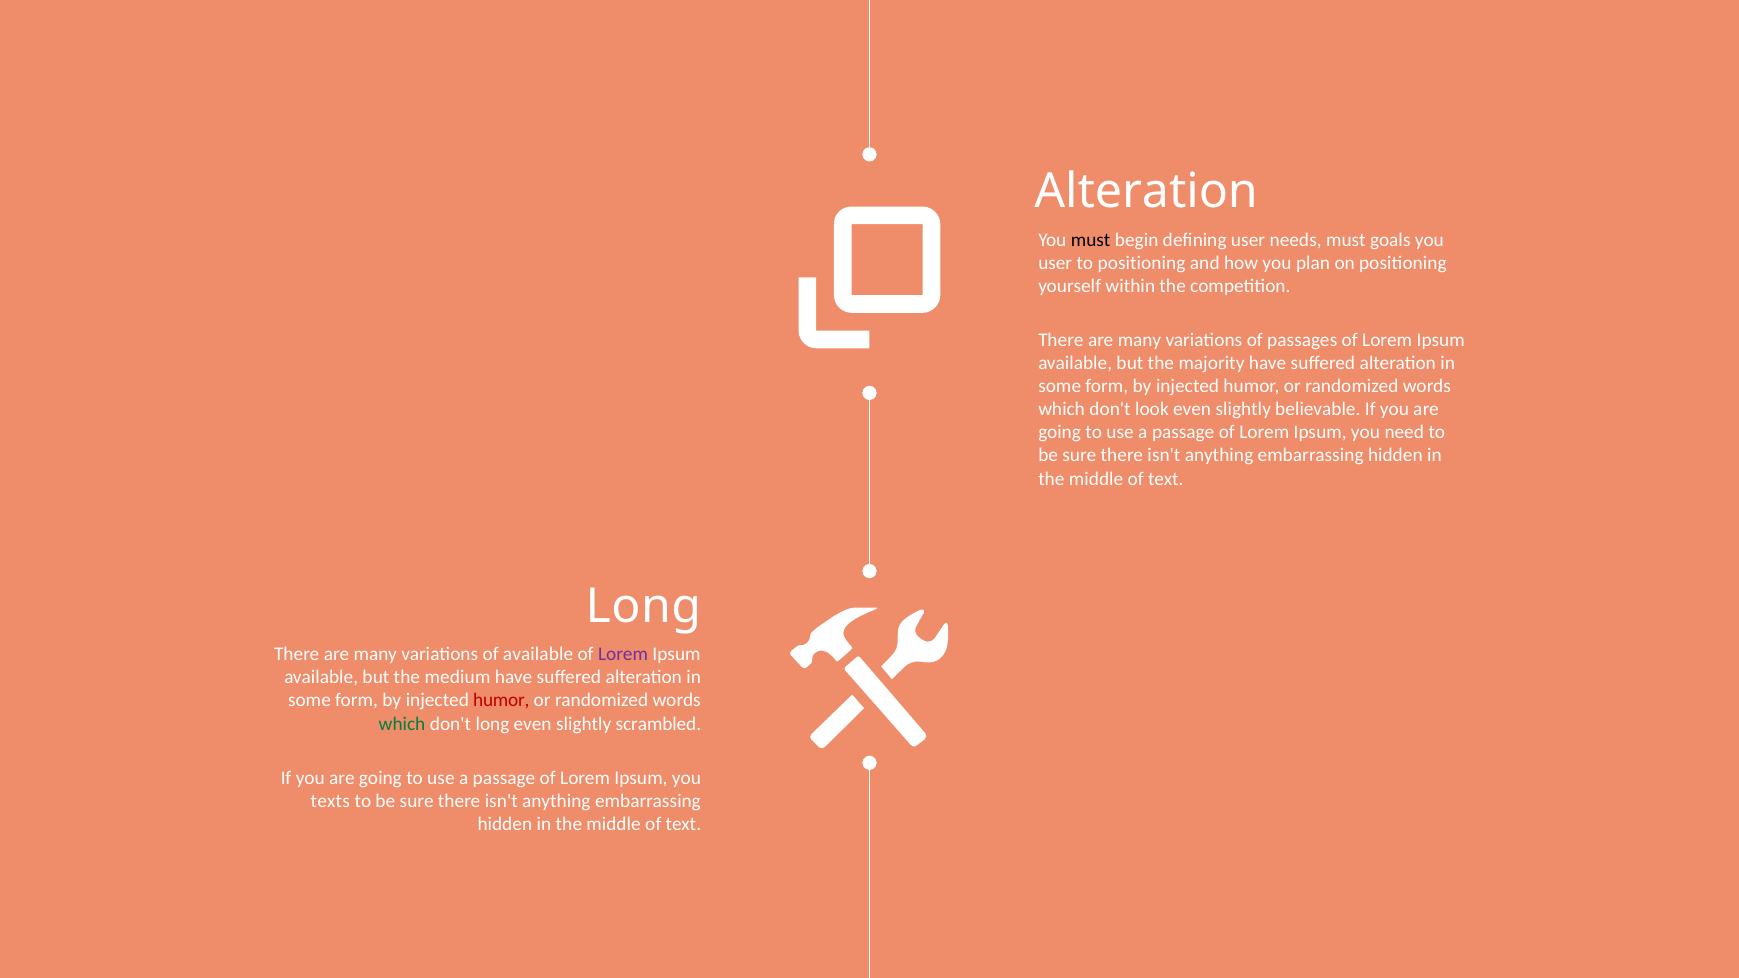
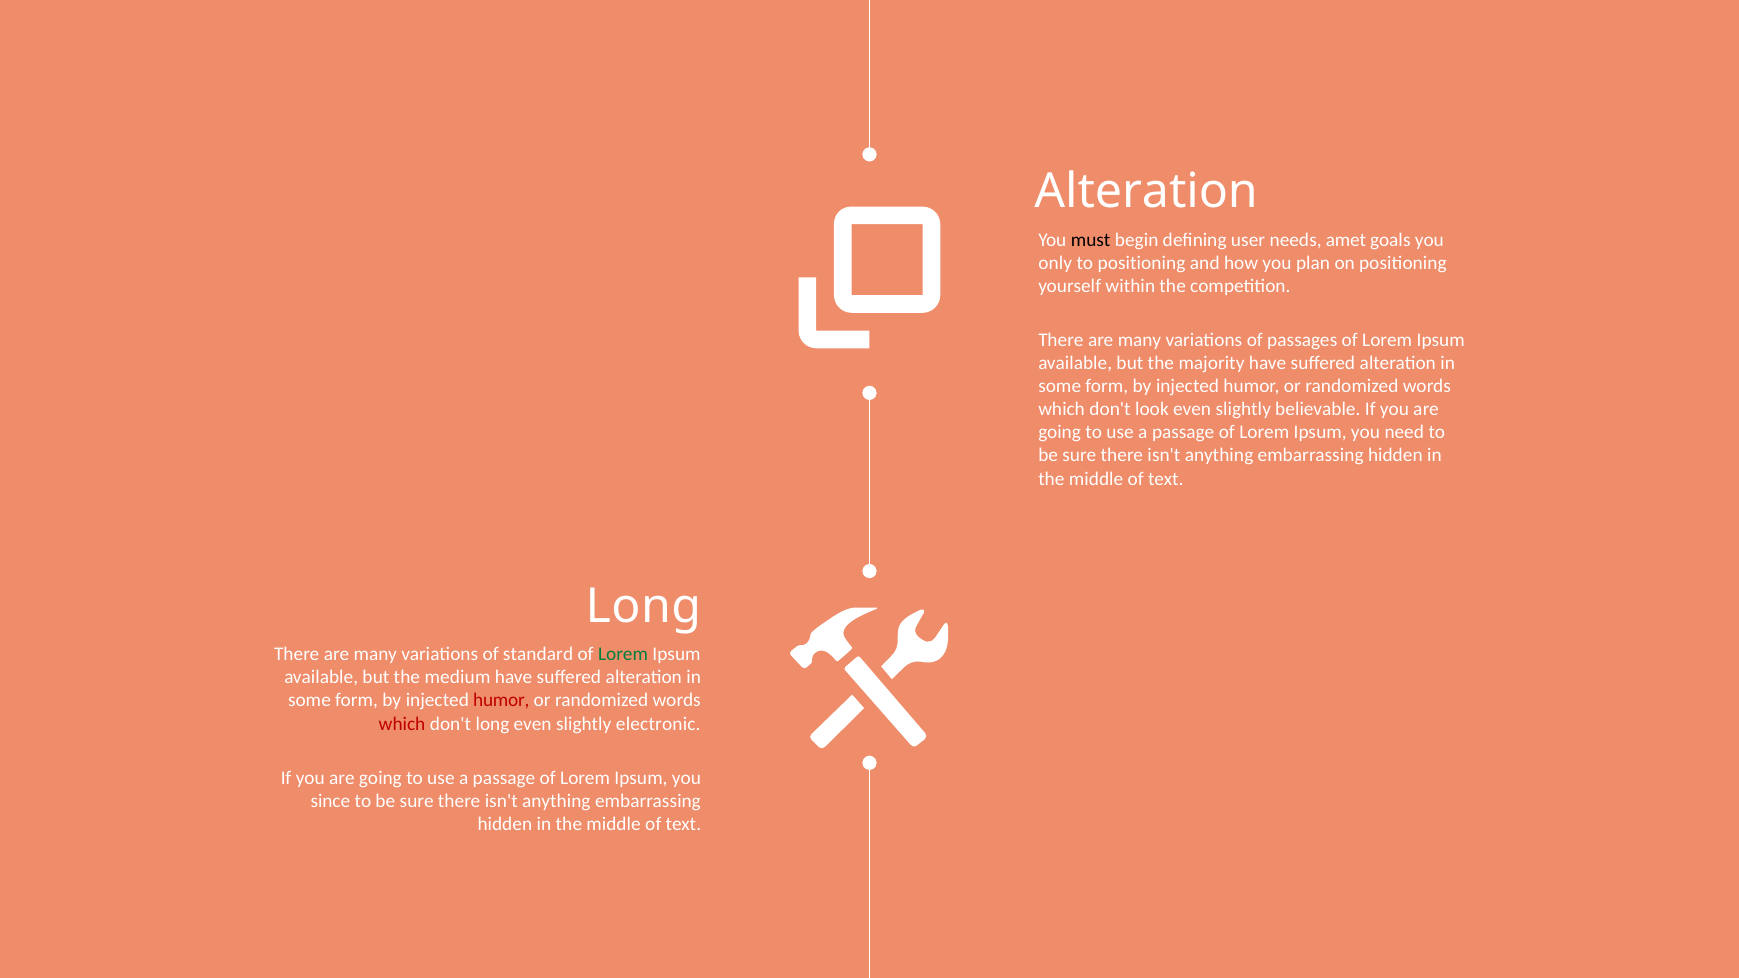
needs must: must -> amet (1346, 240)
user: user -> only (1055, 263)
of available: available -> standard (538, 654)
Lorem colour: purple -> green (623, 654)
which colour: green -> red (402, 724)
scrambled: scrambled -> electronic (658, 724)
texts: texts -> since (330, 801)
